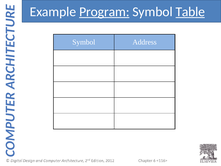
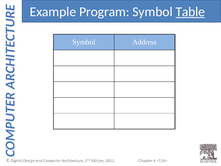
Program underline: present -> none (104, 12)
